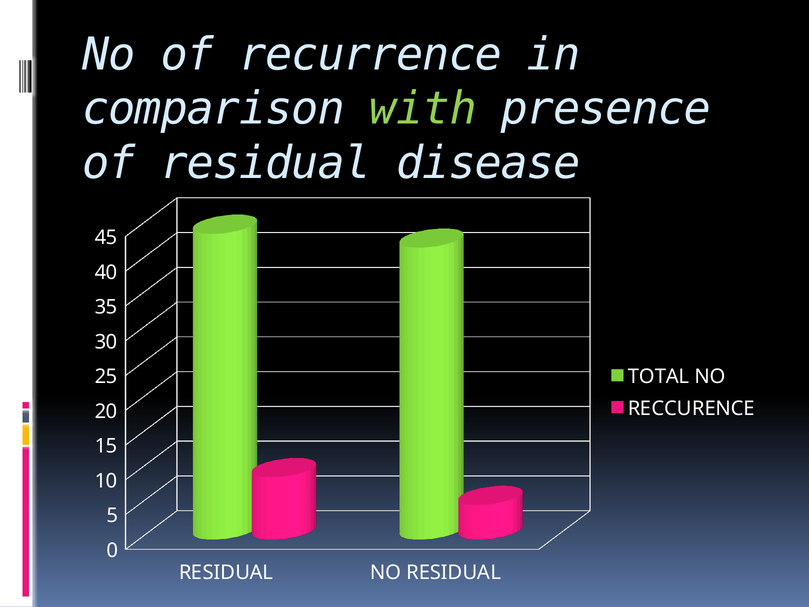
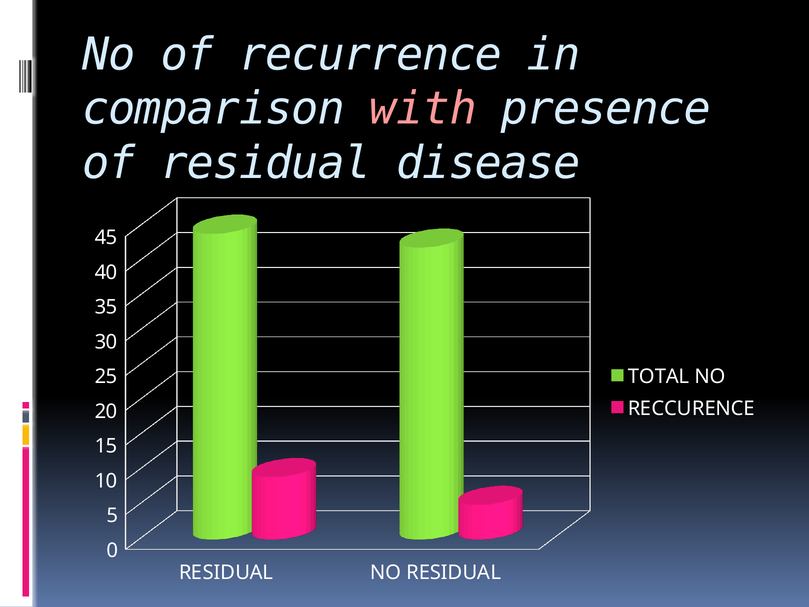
with colour: light green -> pink (423, 109)
